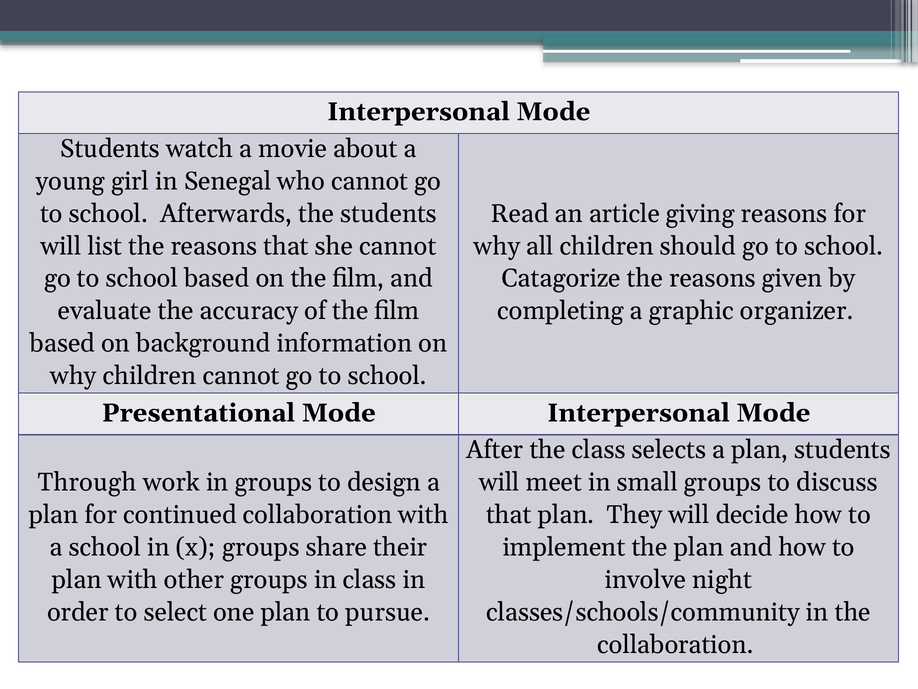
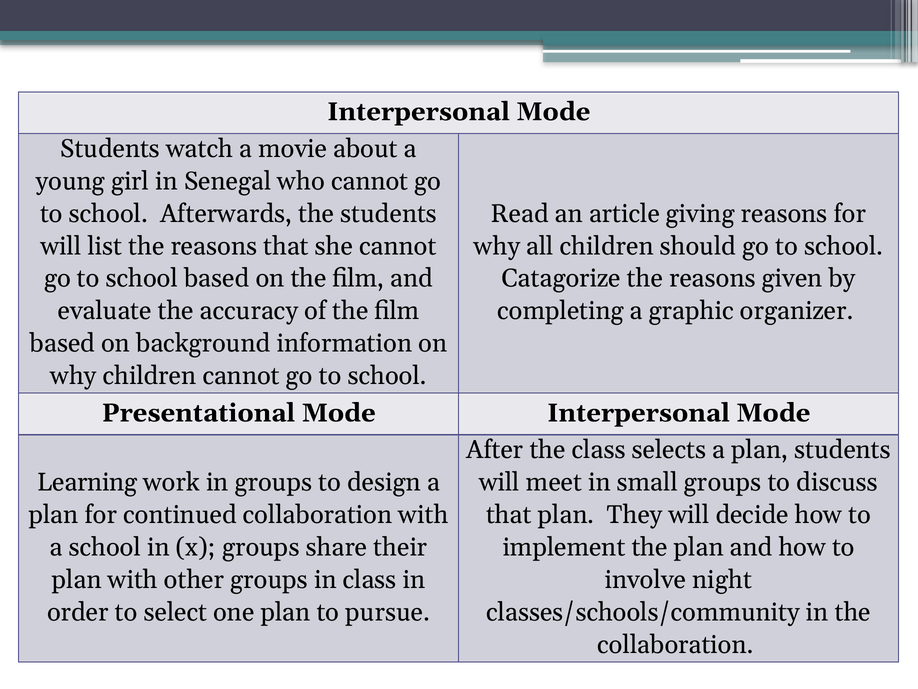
Through: Through -> Learning (87, 482)
